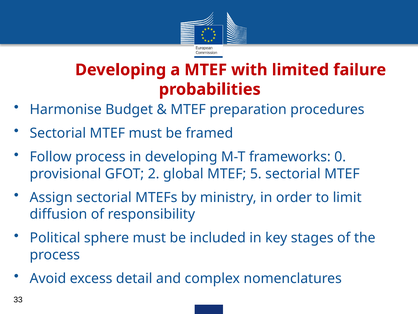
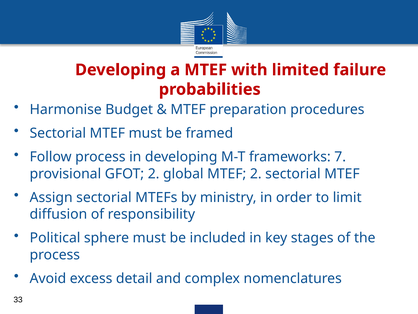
0: 0 -> 7 (340, 157)
MTEF 5: 5 -> 2 (256, 174)
